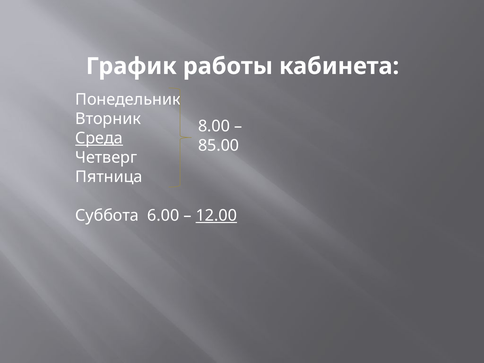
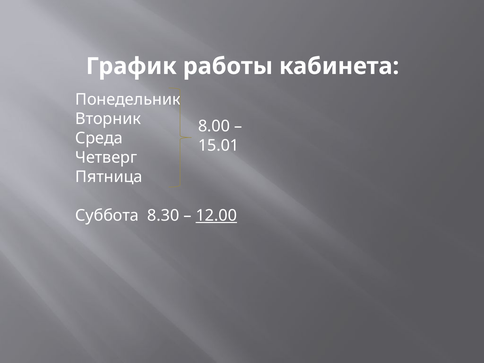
Среда underline: present -> none (99, 138)
85.00: 85.00 -> 15.01 (219, 145)
6.00: 6.00 -> 8.30 (163, 216)
